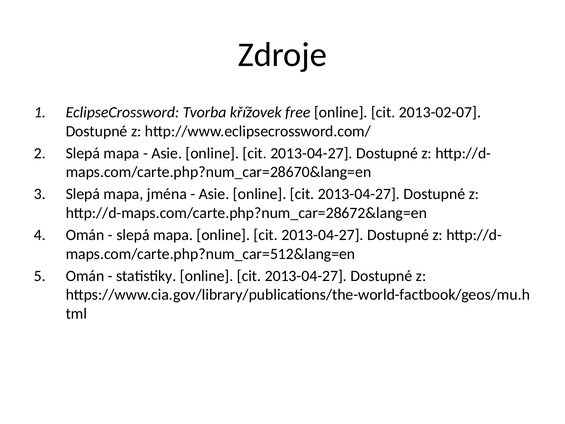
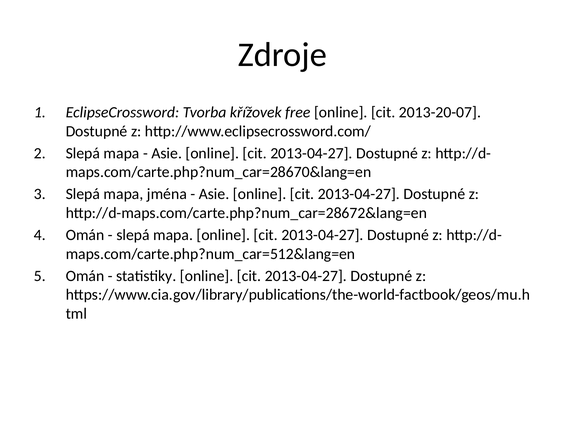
2013-02-07: 2013-02-07 -> 2013-20-07 (440, 112)
